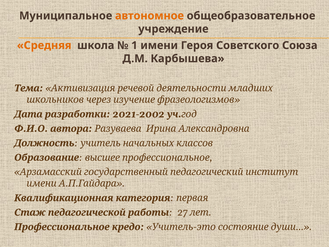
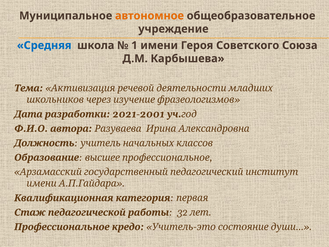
Средняя colour: orange -> blue (44, 45)
2021-2002: 2021-2002 -> 2021-2001 (138, 114)
27: 27 -> 32 (182, 212)
